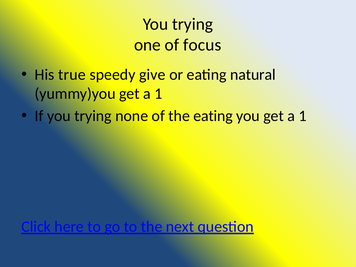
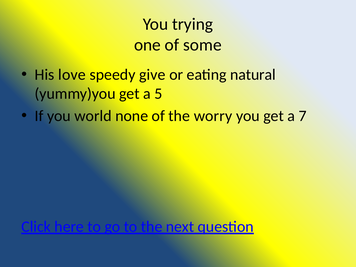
focus: focus -> some (202, 45)
true: true -> love (72, 75)
yummy)you get a 1: 1 -> 5 (158, 94)
If you trying: trying -> world (93, 116)
the eating: eating -> worry (213, 116)
you get a 1: 1 -> 7 (303, 116)
